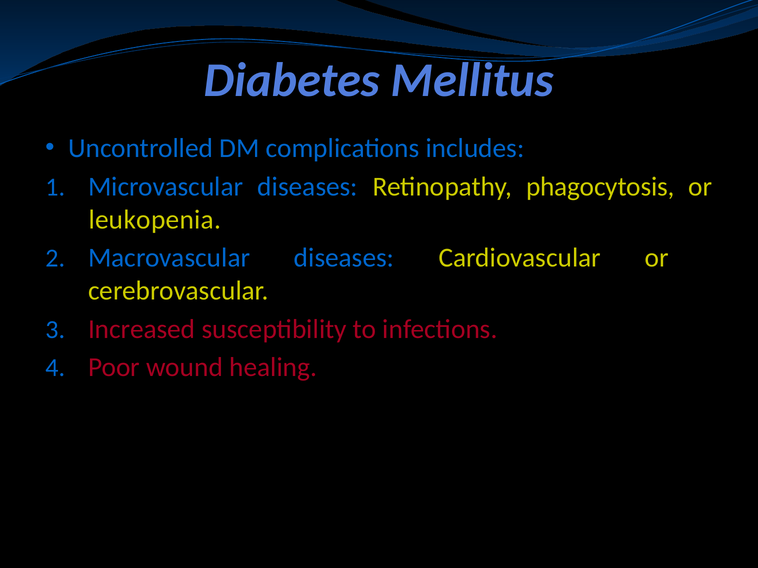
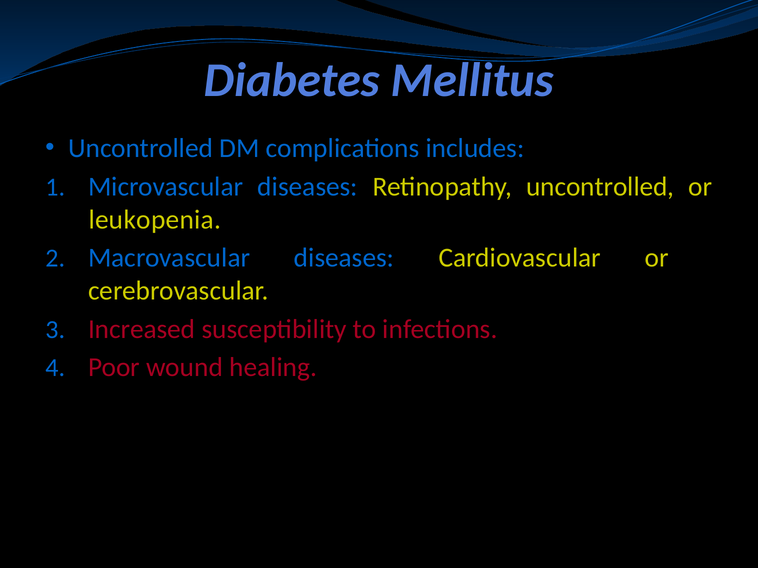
Retinopathy phagocytosis: phagocytosis -> uncontrolled (600, 187)
